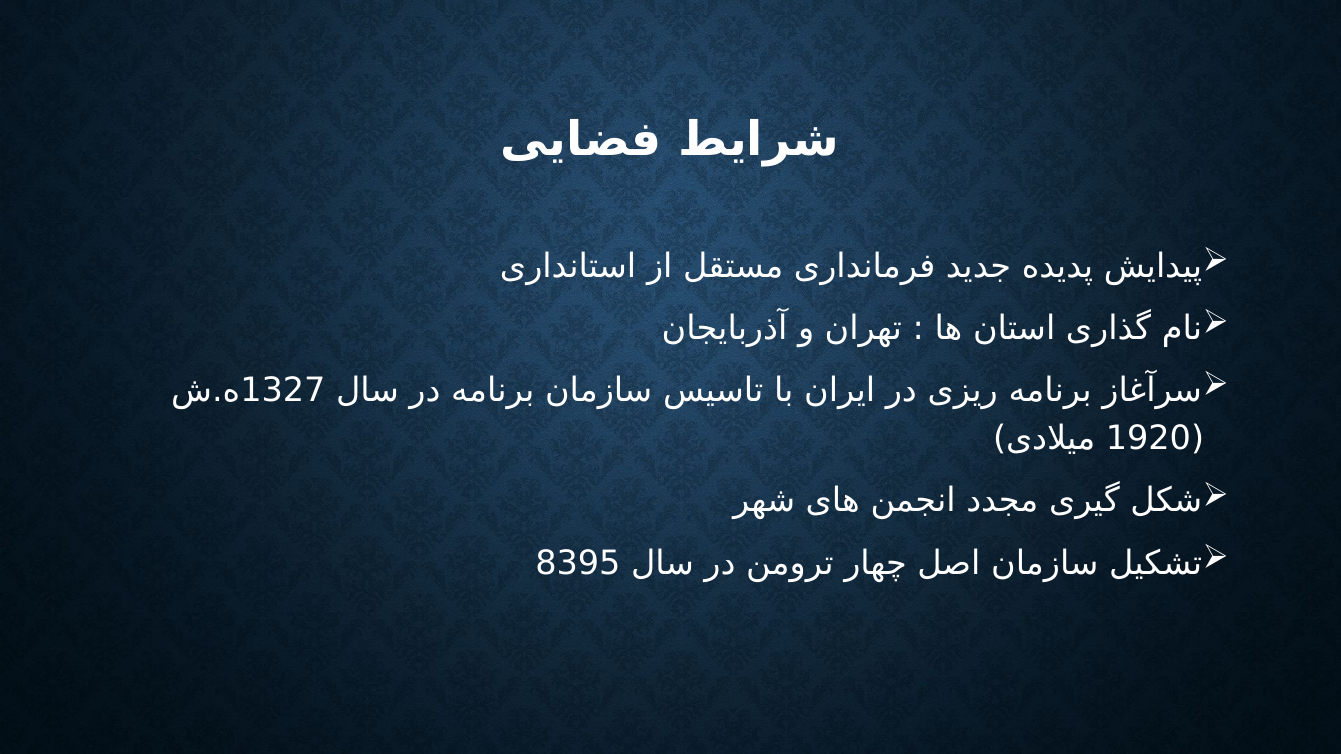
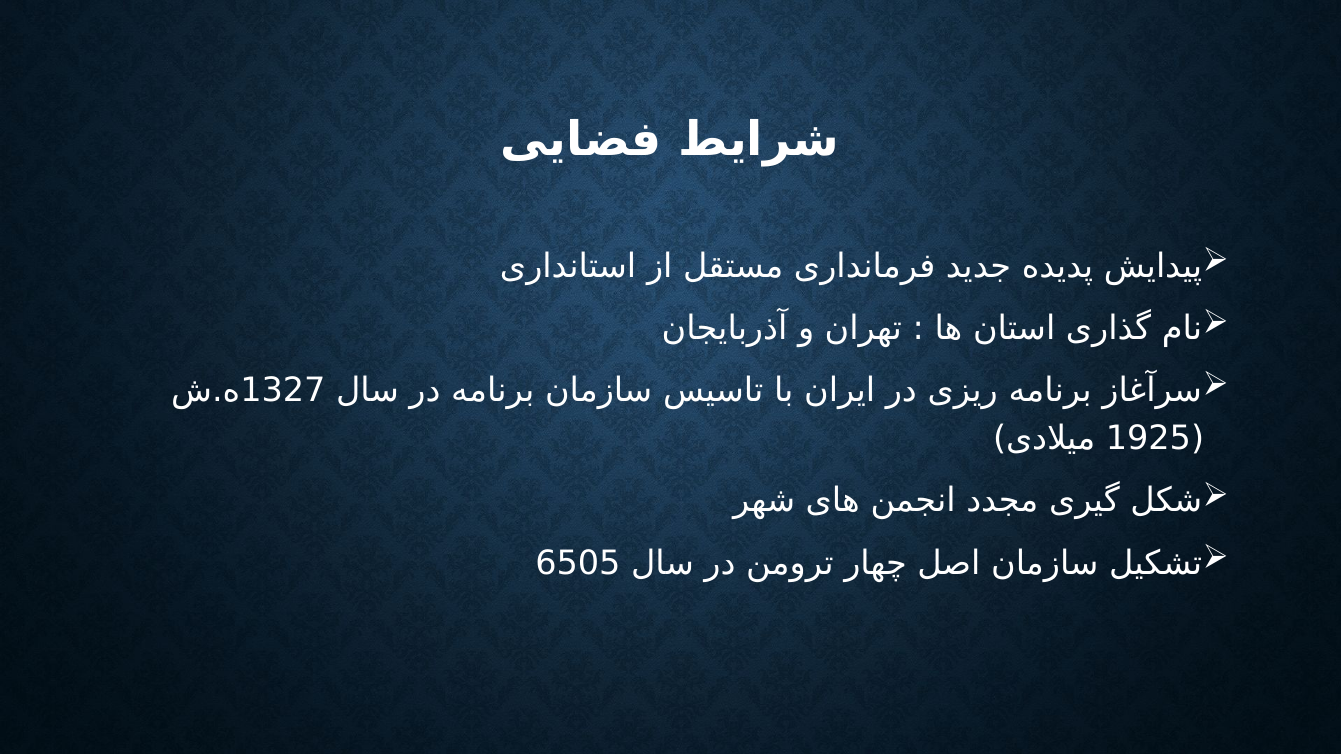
1920: 1920 -> 1925 (1148, 439)
8395: 8395 -> 6505 (578, 563)
